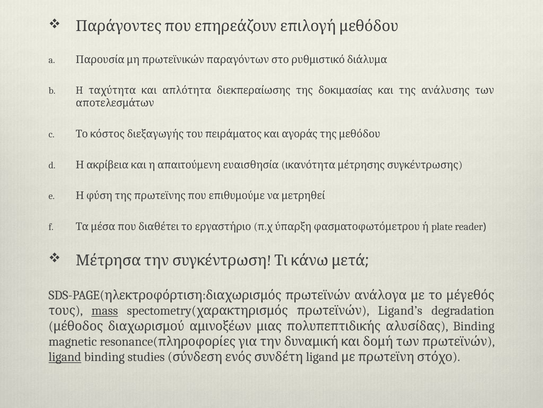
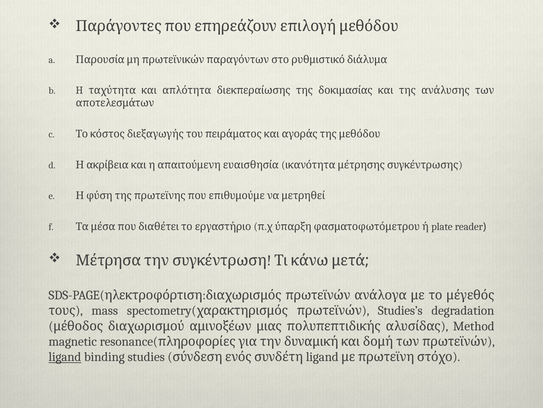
mass underline: present -> none (105, 310)
Ligand’s: Ligand’s -> Studies’s (400, 310)
Binding: Binding -> Method (474, 326)
